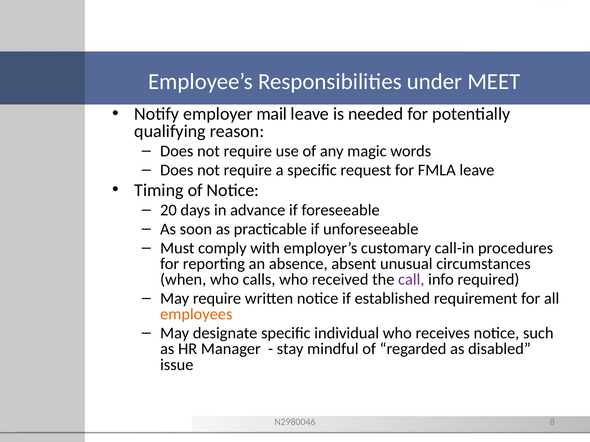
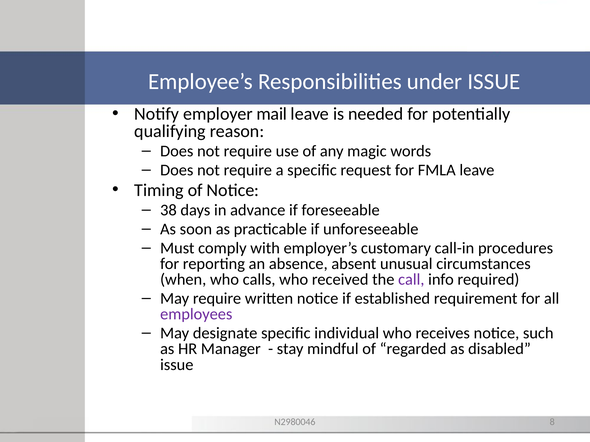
under MEET: MEET -> ISSUE (494, 82)
20: 20 -> 38 (168, 210)
employees colour: orange -> purple (196, 315)
